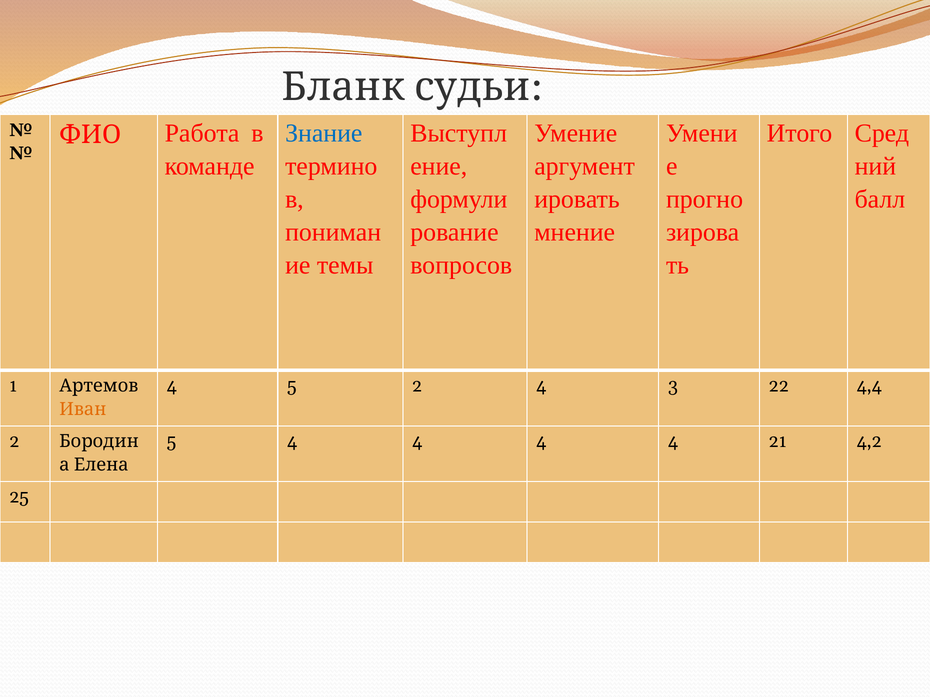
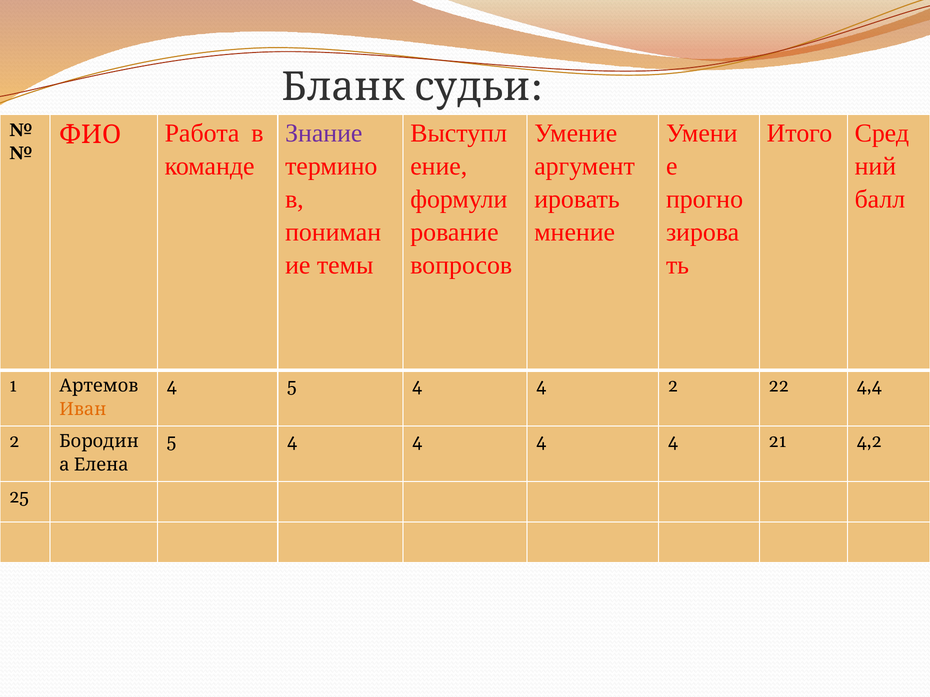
Знание colour: blue -> purple (324, 133)
4 5 2: 2 -> 4 (417, 386)
4 3: 3 -> 2 (673, 386)
